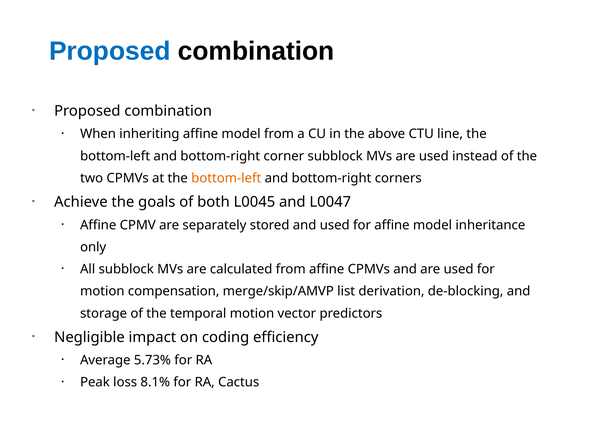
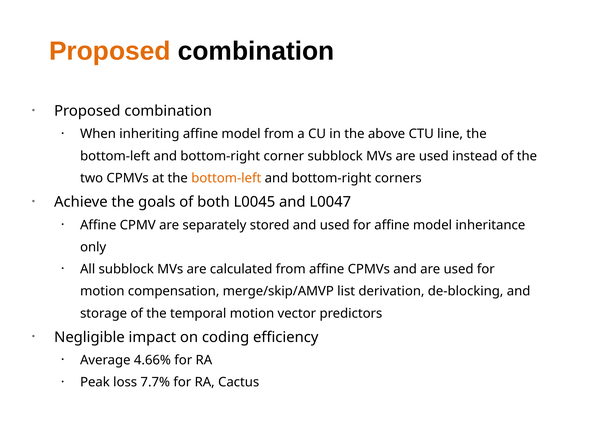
Proposed colour: blue -> orange (110, 51)
5.73%: 5.73% -> 4.66% (152, 361)
8.1%: 8.1% -> 7.7% (155, 383)
